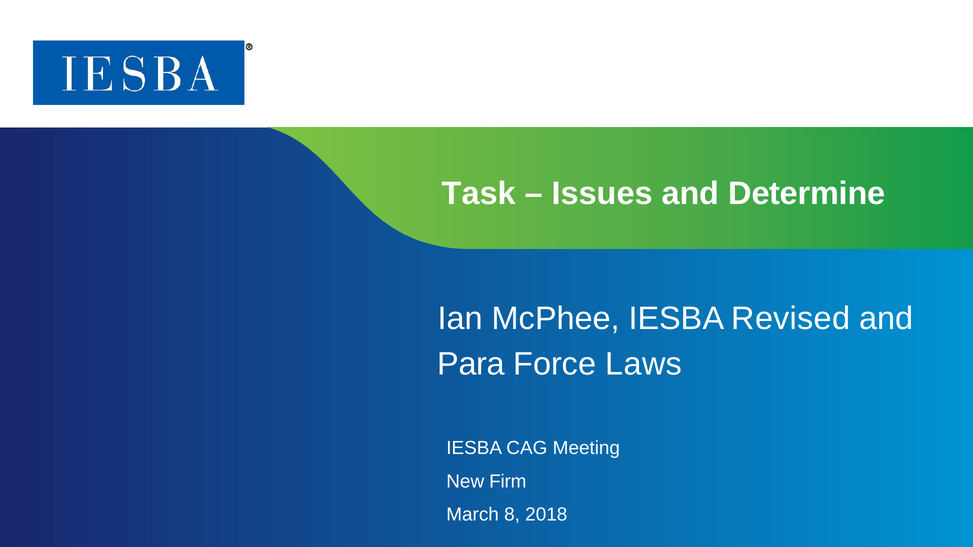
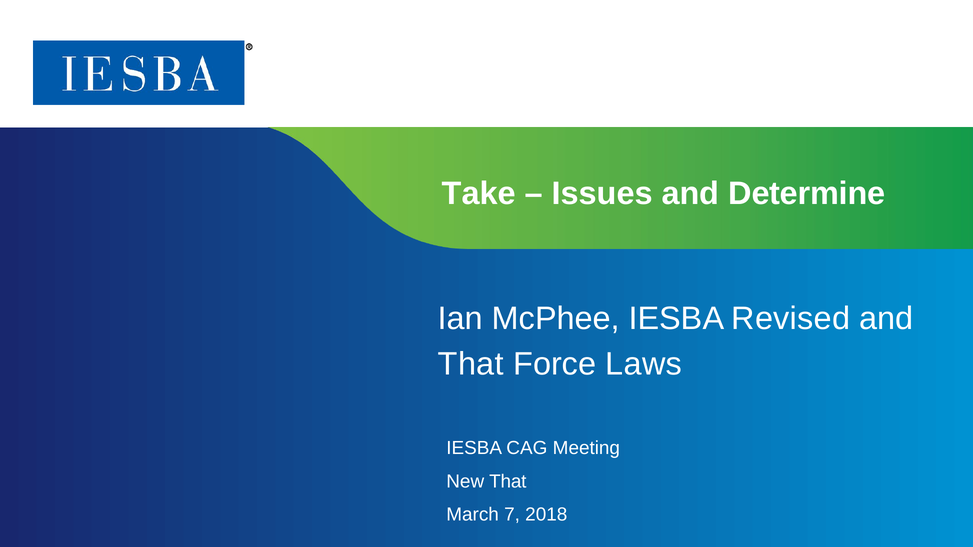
Task: Task -> Take (479, 194)
Para: Para -> That (471, 364)
New Firm: Firm -> That (508, 482)
8: 8 -> 7 (512, 515)
